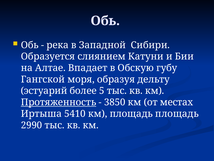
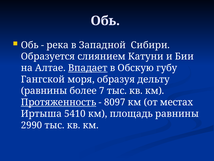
Впадает underline: none -> present (88, 68)
эстуарий: эстуарий -> равнины (44, 91)
5: 5 -> 7 (102, 91)
3850: 3850 -> 8097 (115, 102)
площадь площадь: площадь -> равнины (177, 113)
